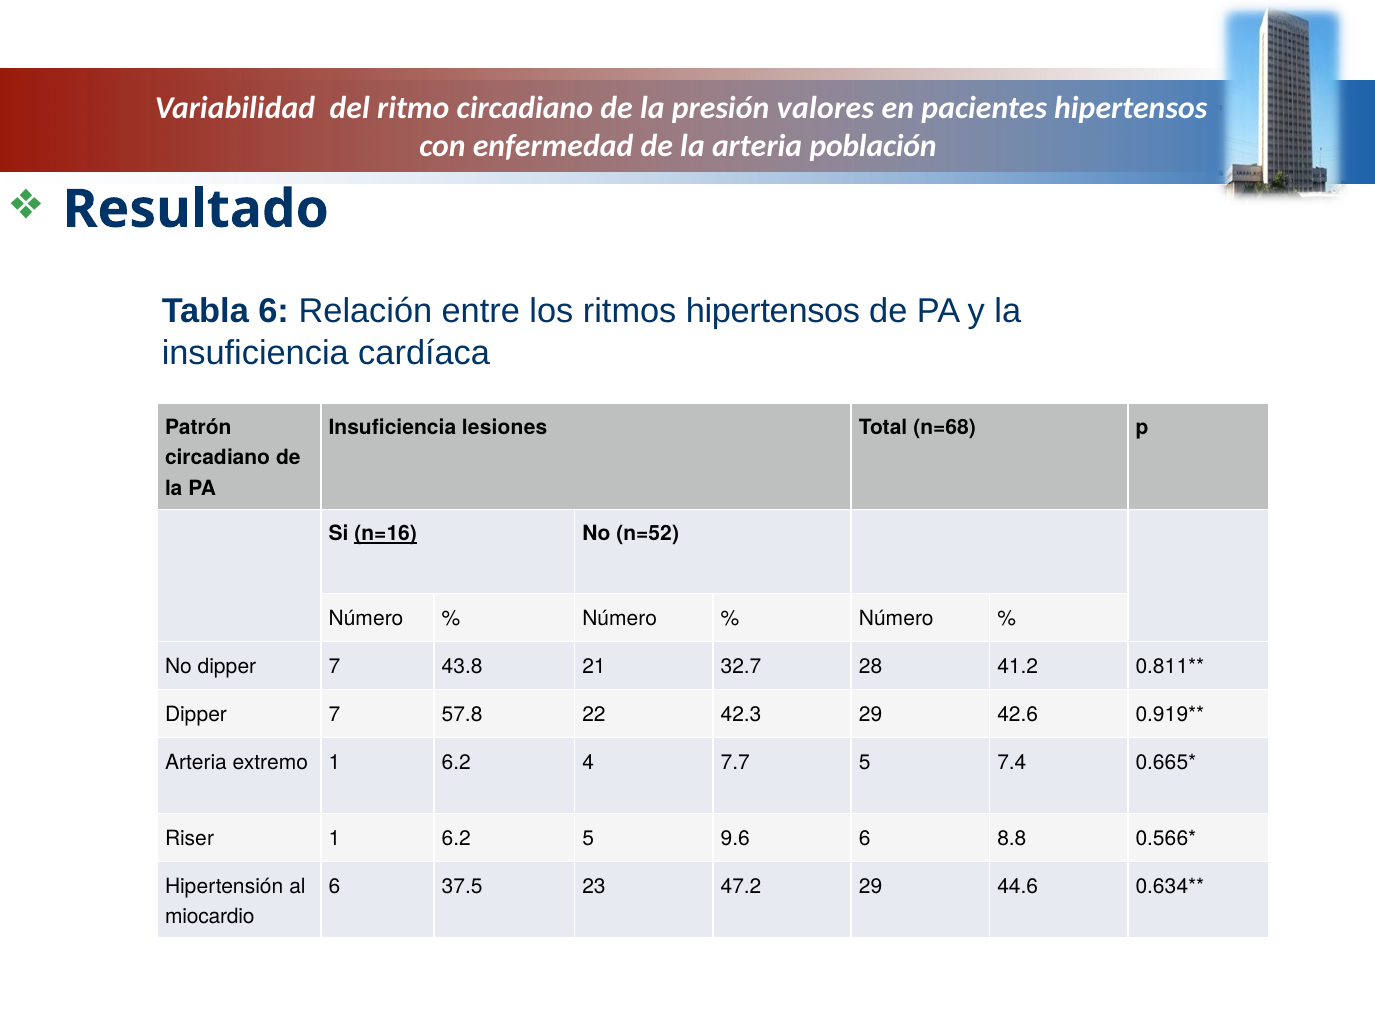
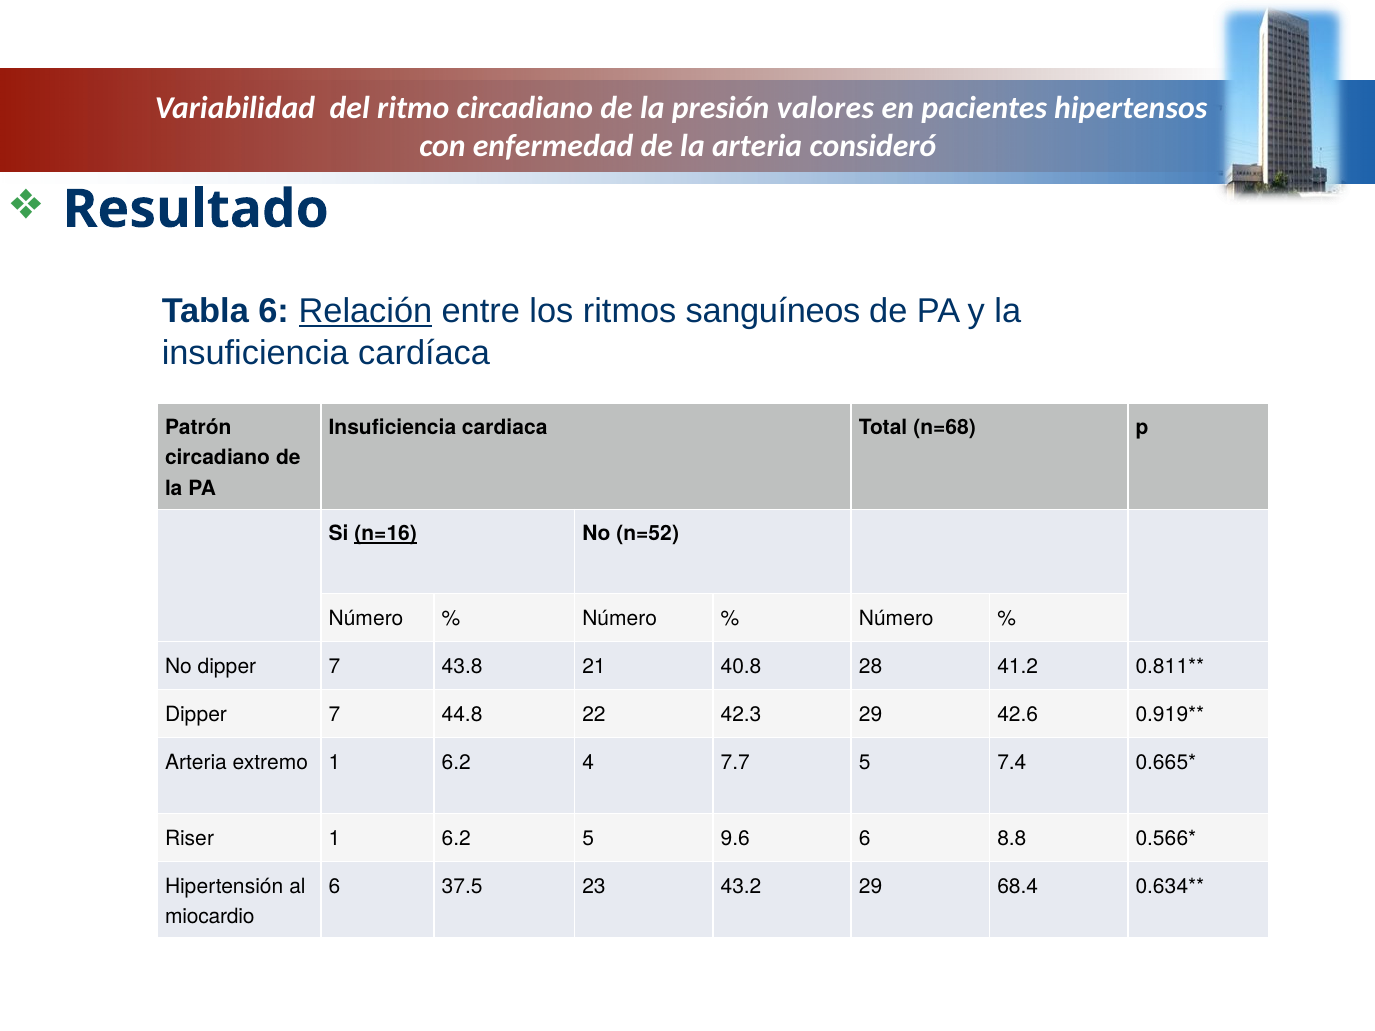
población: población -> consideró (873, 146)
Relación underline: none -> present (365, 312)
ritmos hipertensos: hipertensos -> sanguíneos (773, 312)
lesiones: lesiones -> cardiaca (505, 428)
32.7: 32.7 -> 40.8 (741, 667)
57.8: 57.8 -> 44.8 (462, 715)
47.2: 47.2 -> 43.2 (741, 887)
44.6: 44.6 -> 68.4 (1018, 887)
